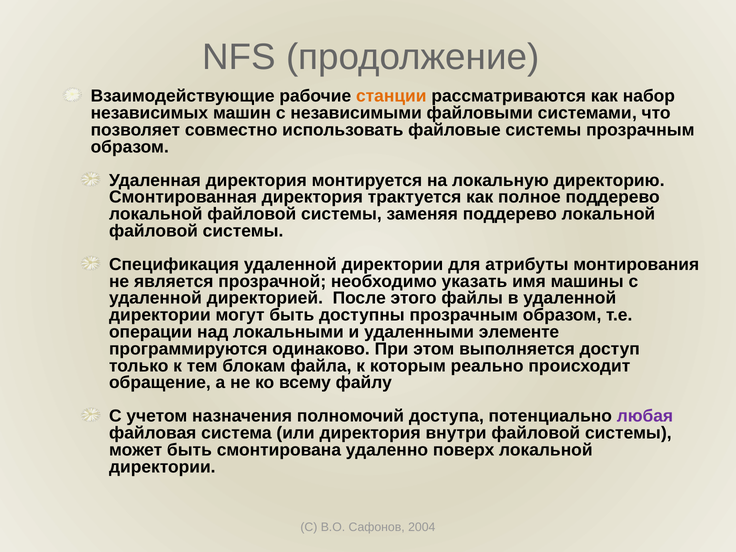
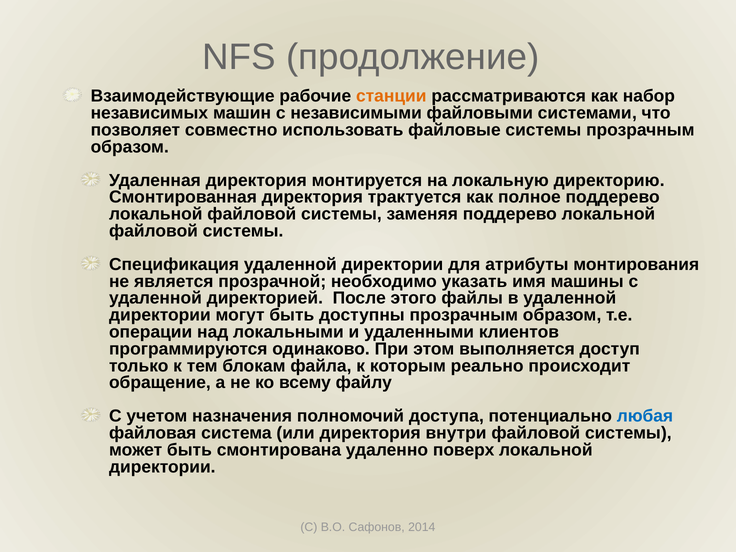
элементе: элементе -> клиентов (519, 332)
любая colour: purple -> blue (645, 416)
2004: 2004 -> 2014 (422, 527)
